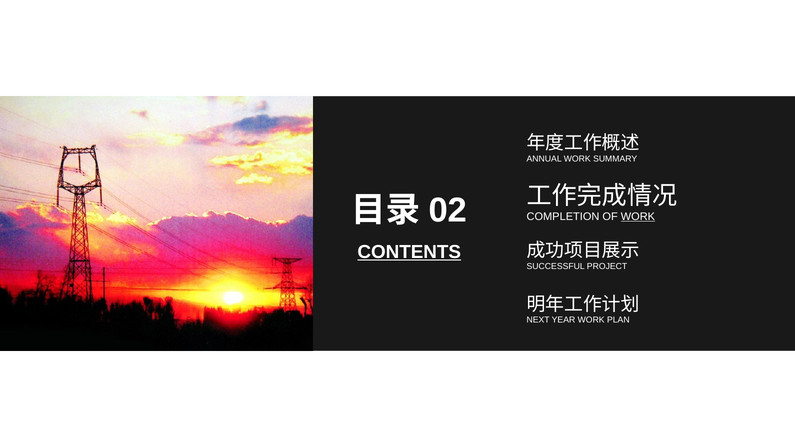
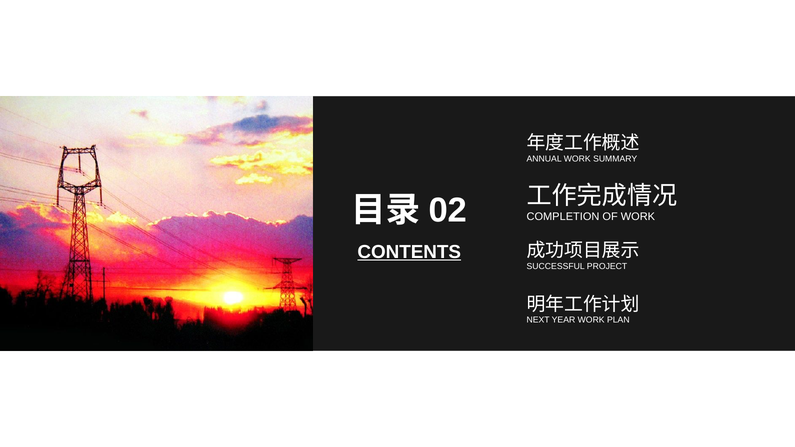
WORK underline: present -> none (638, 217)
